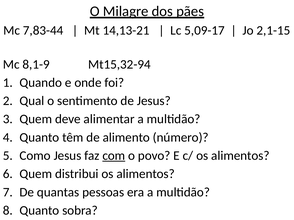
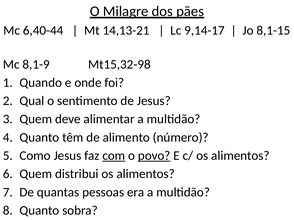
7,83-44: 7,83-44 -> 6,40-44 (43, 30)
5,09-17: 5,09-17 -> 9,14-17 (205, 30)
2,1-15: 2,1-15 -> 8,1-15 (273, 30)
Mt15,32-94: Mt15,32-94 -> Mt15,32-98 (119, 64)
povo underline: none -> present (154, 156)
